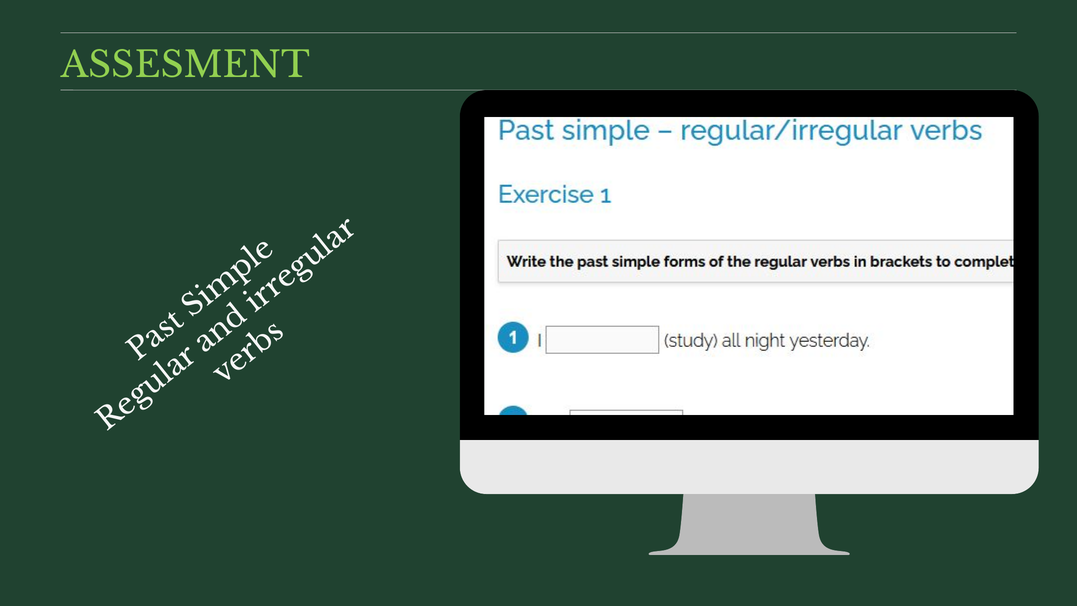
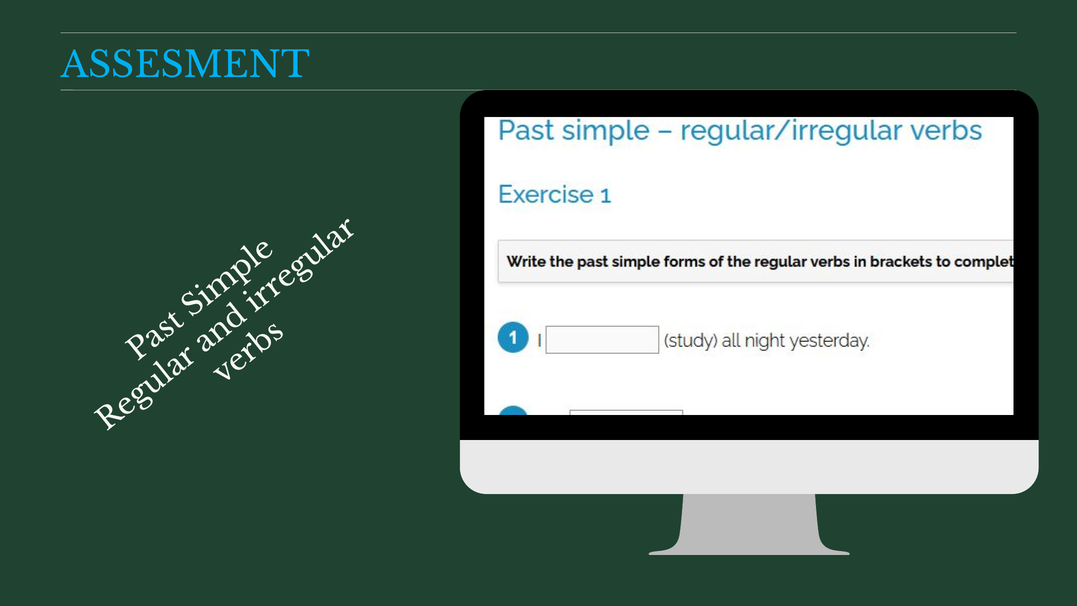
ASSESMENT colour: light green -> light blue (185, 66)
